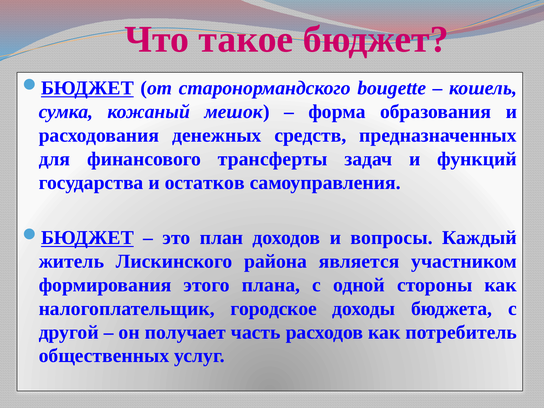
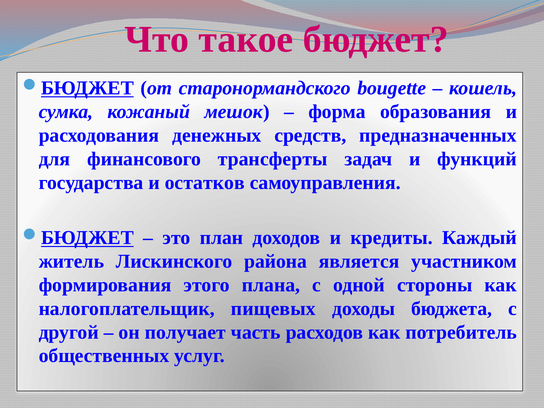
вопросы: вопросы -> кредиты (392, 238)
городское: городское -> пищевых (273, 309)
